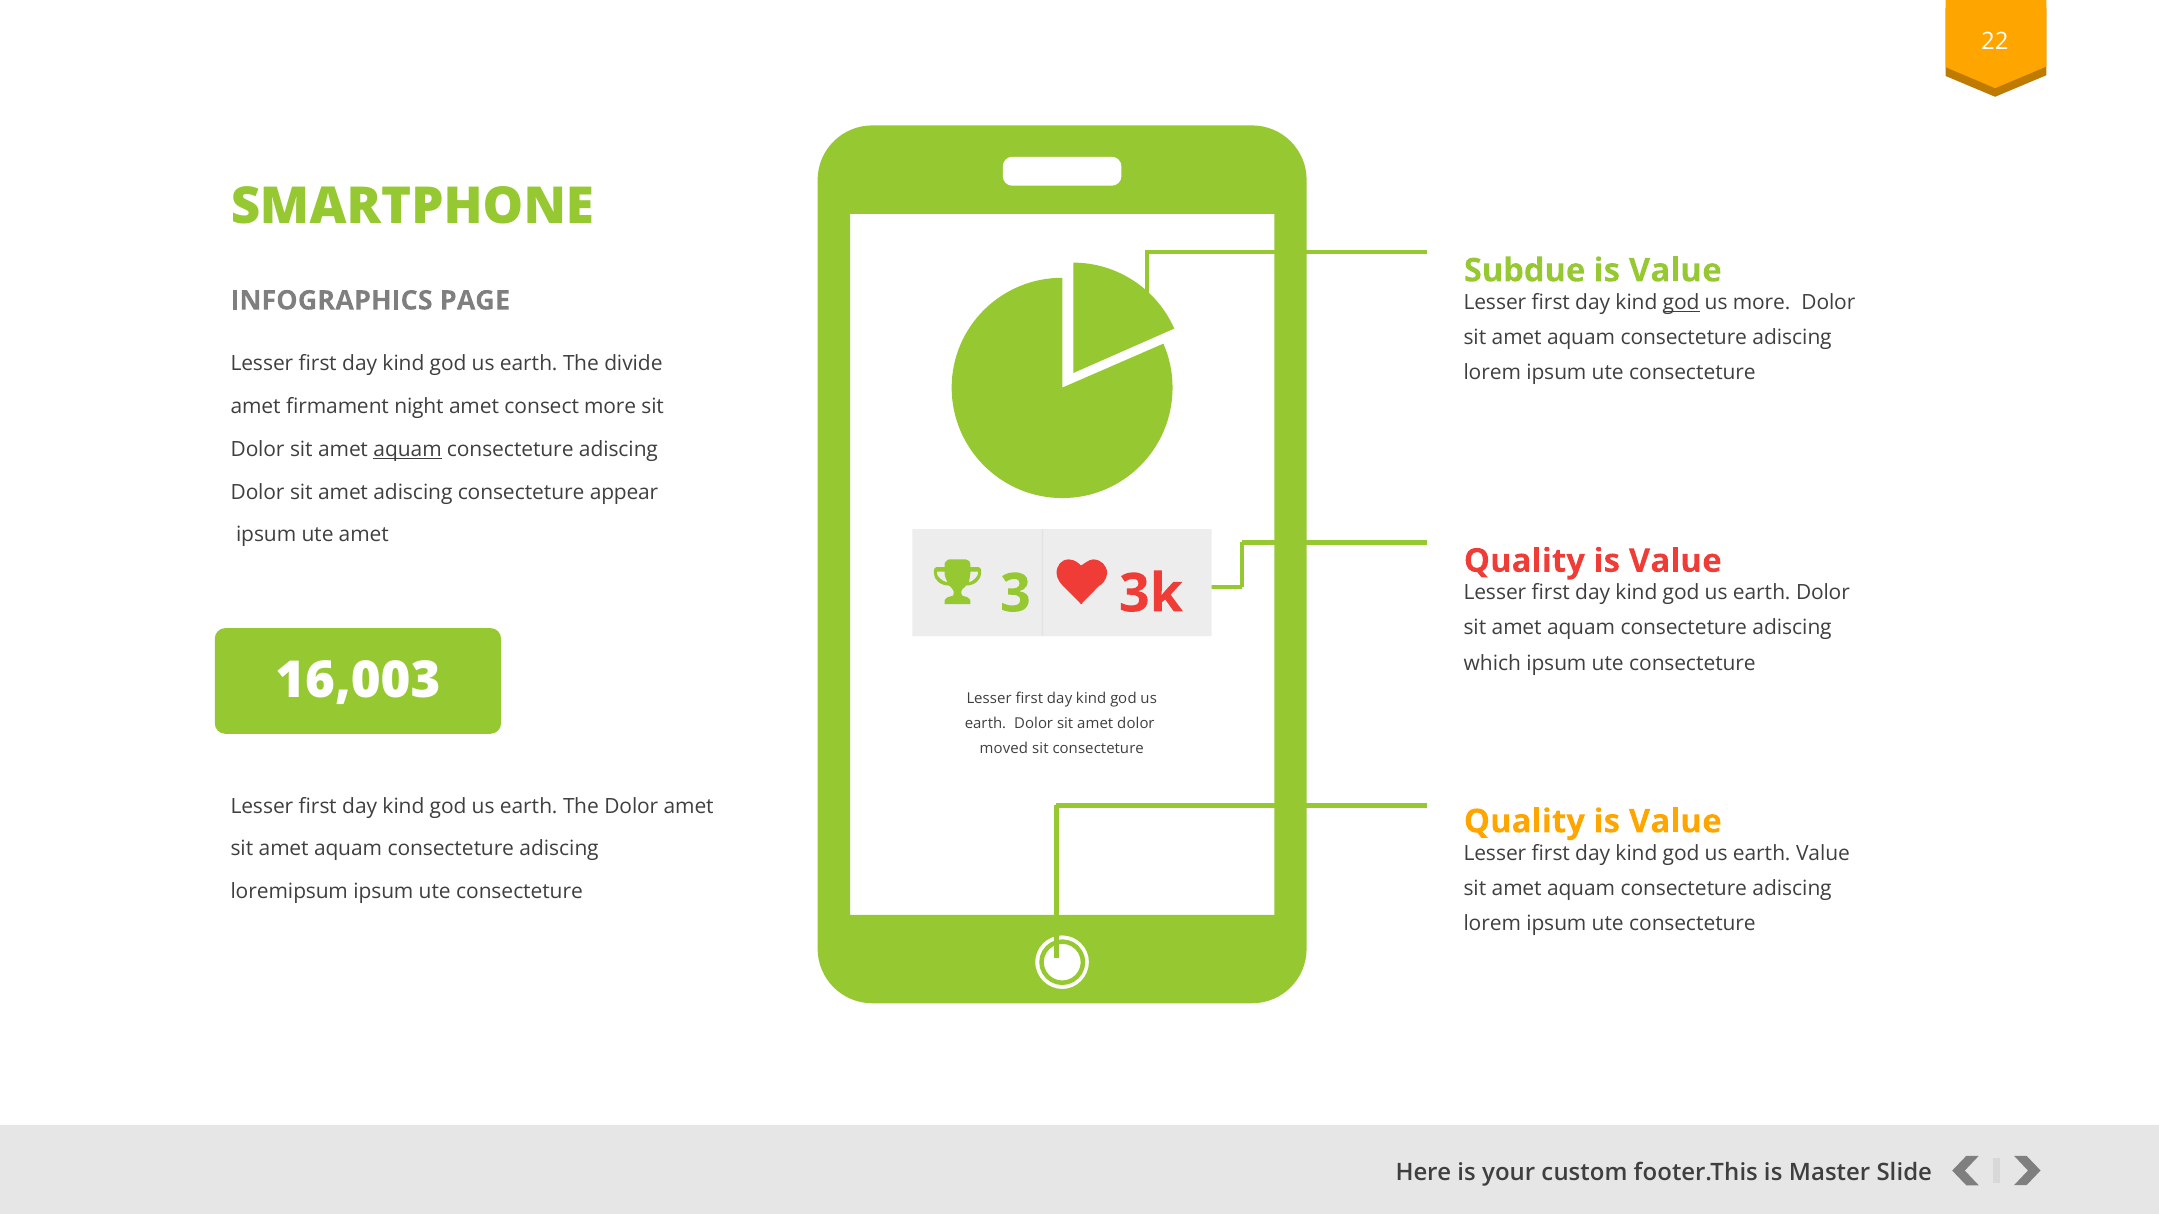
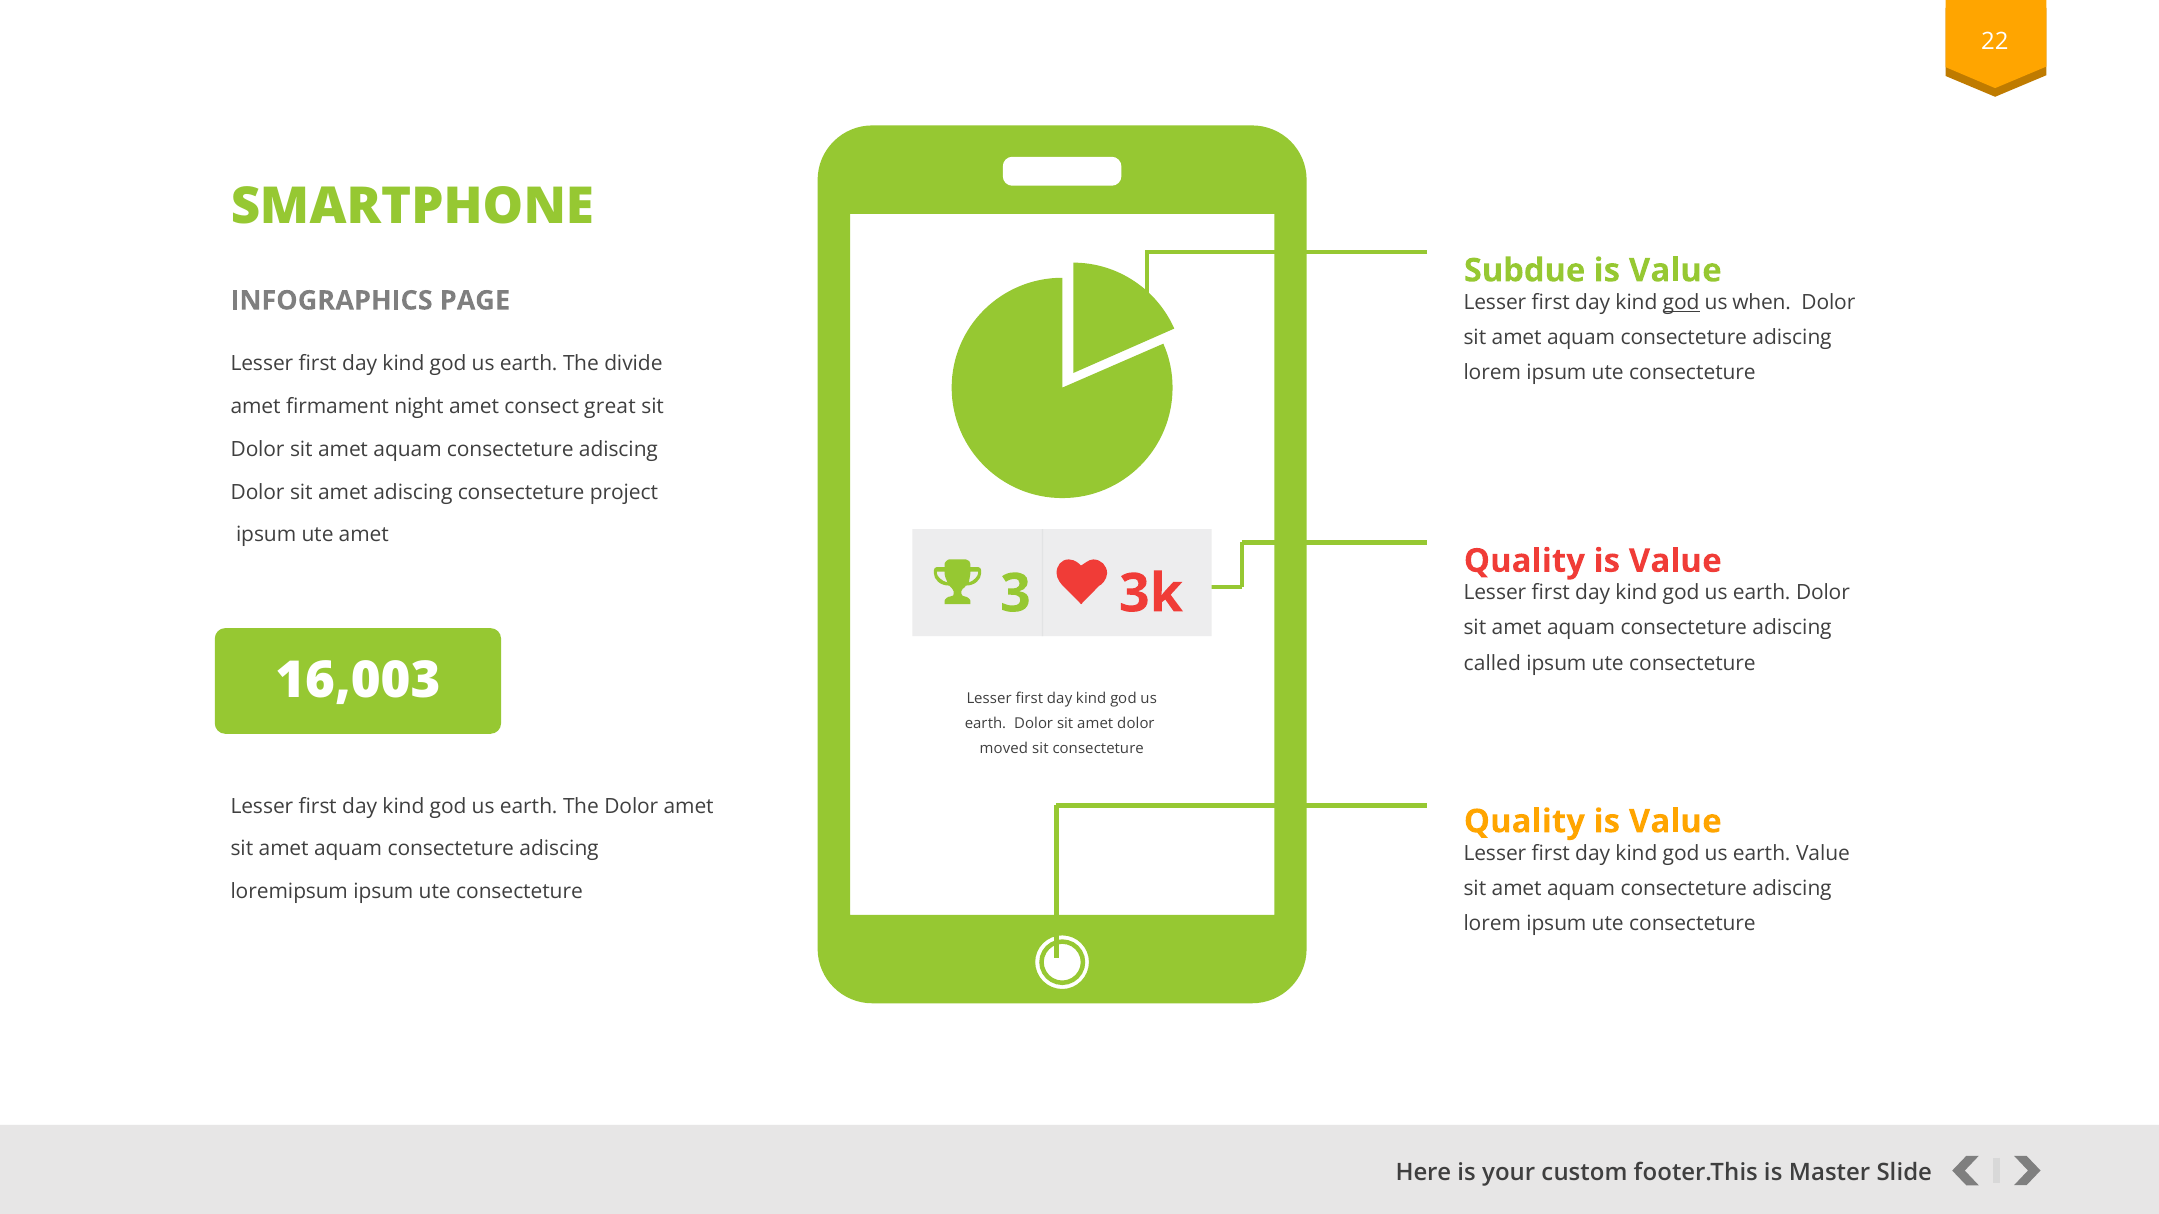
us more: more -> when (1762, 302)
consect more: more -> great (610, 407)
aquam underline: present -> none (408, 450)
appear: appear -> project (624, 492)
which: which -> called (1492, 663)
